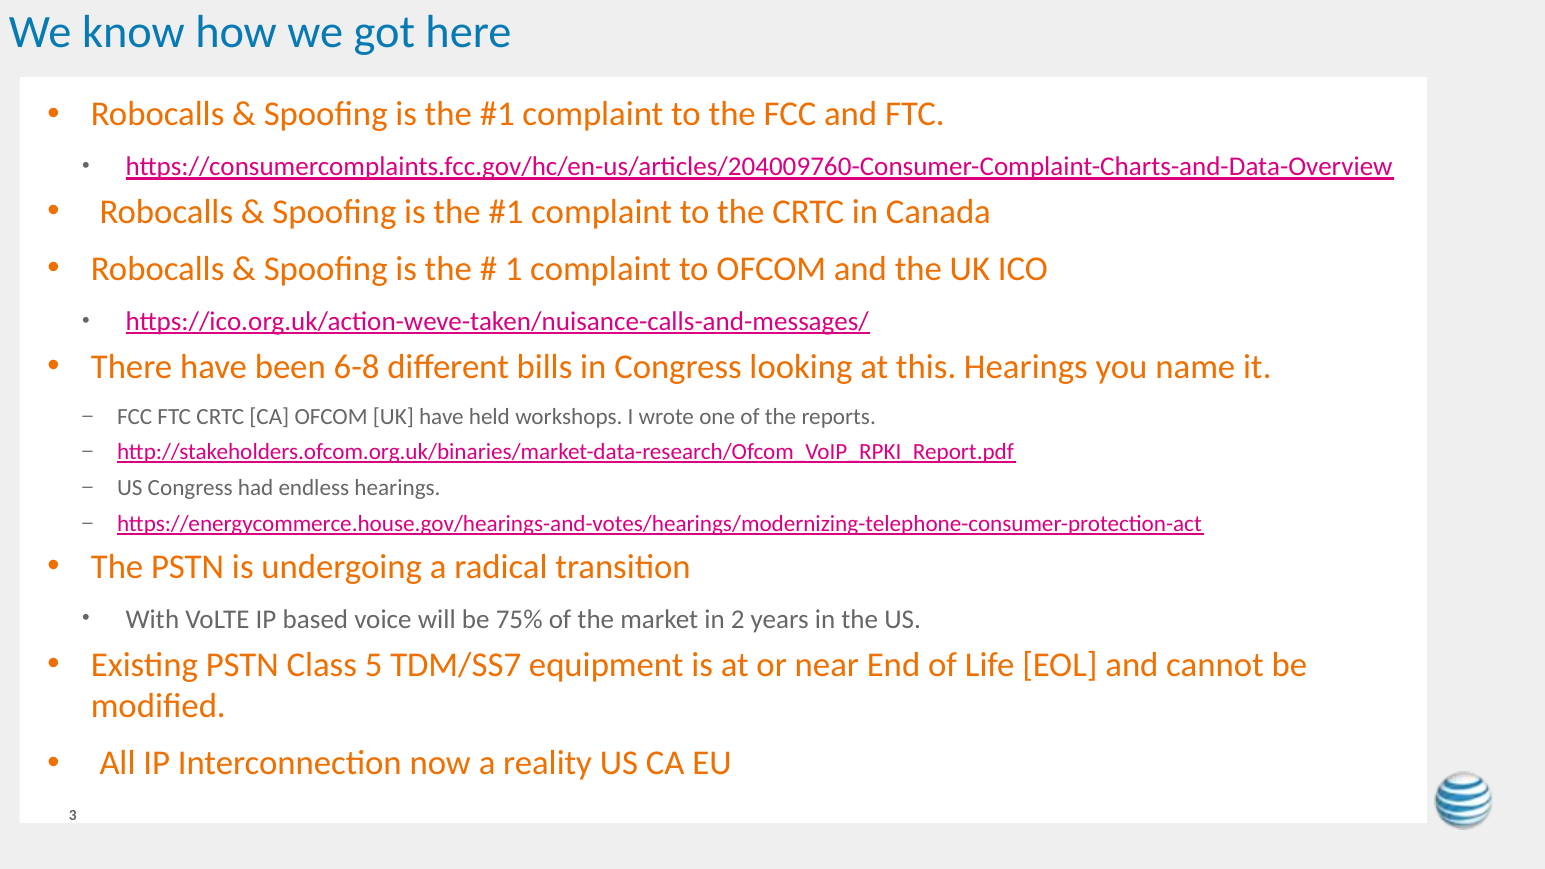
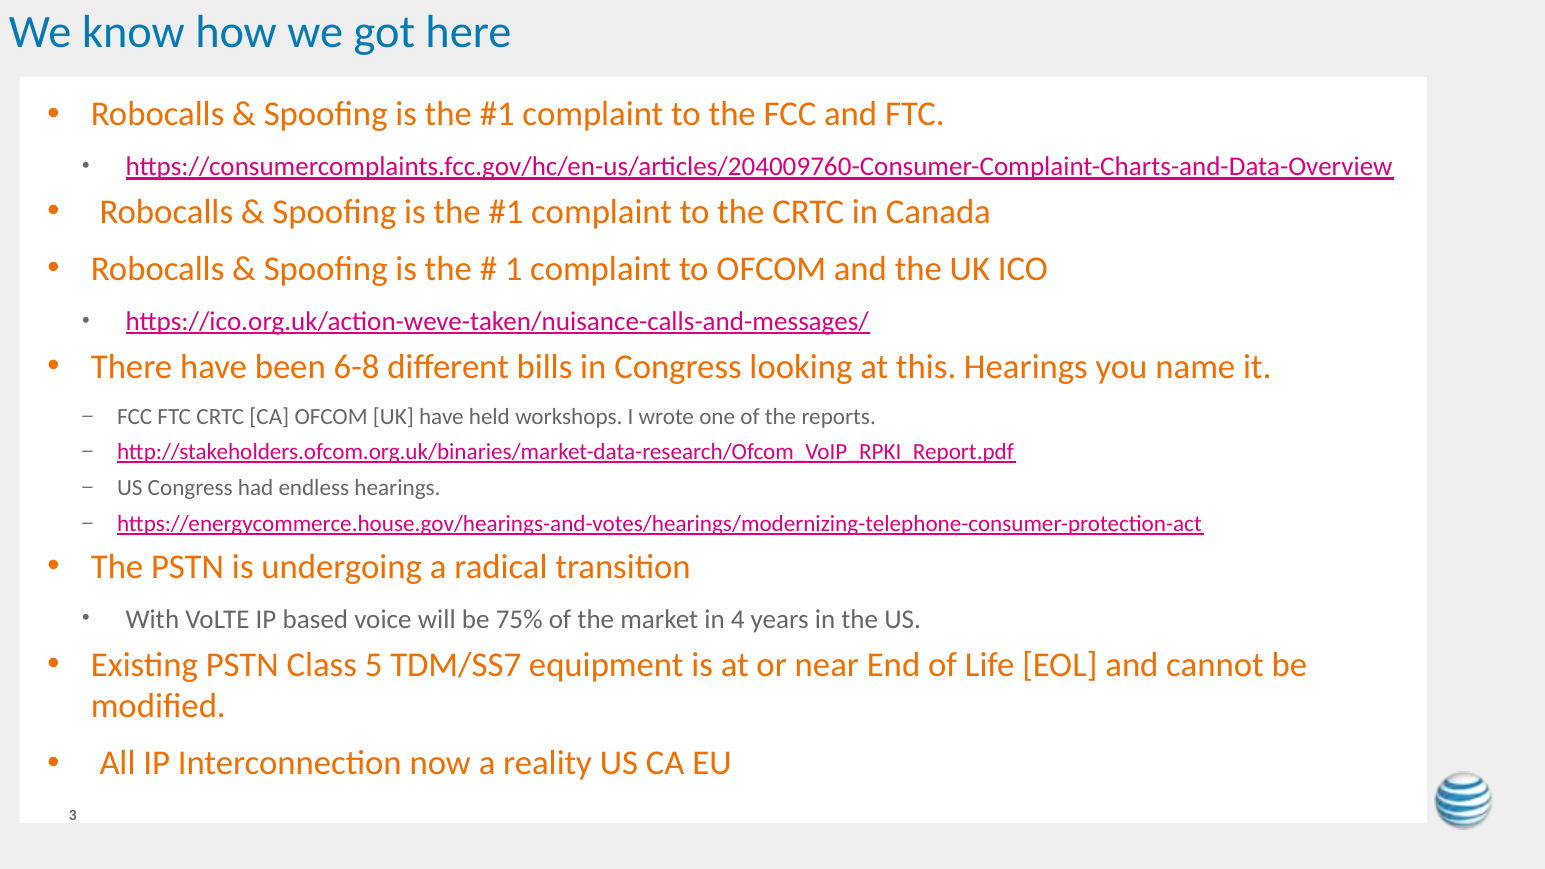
2: 2 -> 4 (738, 619)
